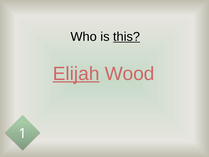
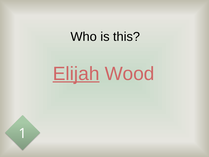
this underline: present -> none (127, 37)
